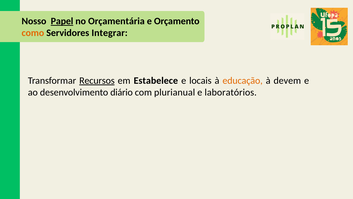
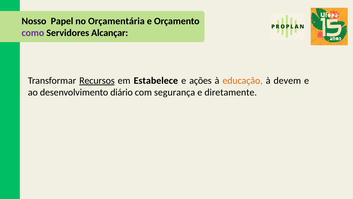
Papel underline: present -> none (62, 21)
como colour: orange -> purple (33, 33)
Integrar: Integrar -> Alcançar (110, 33)
locais: locais -> ações (200, 80)
plurianual: plurianual -> segurança (175, 92)
laboratórios: laboratórios -> diretamente (231, 92)
